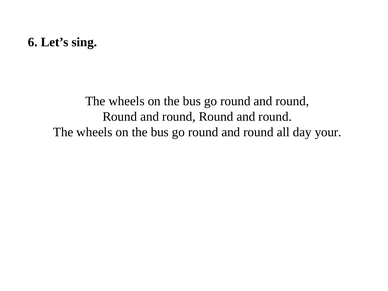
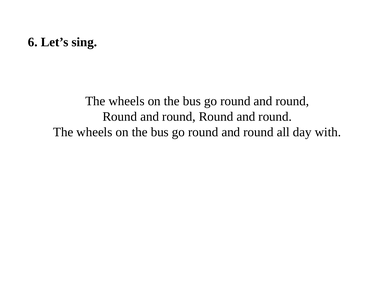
your: your -> with (328, 132)
